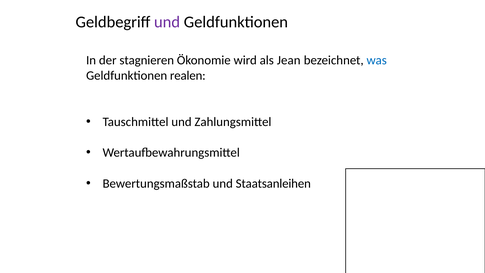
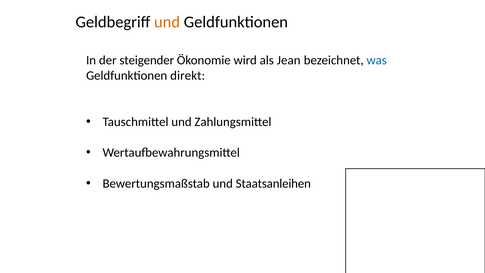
und colour: purple -> orange (167, 22)
stagnieren: stagnieren -> steigender (147, 60)
realen: realen -> direkt (188, 76)
